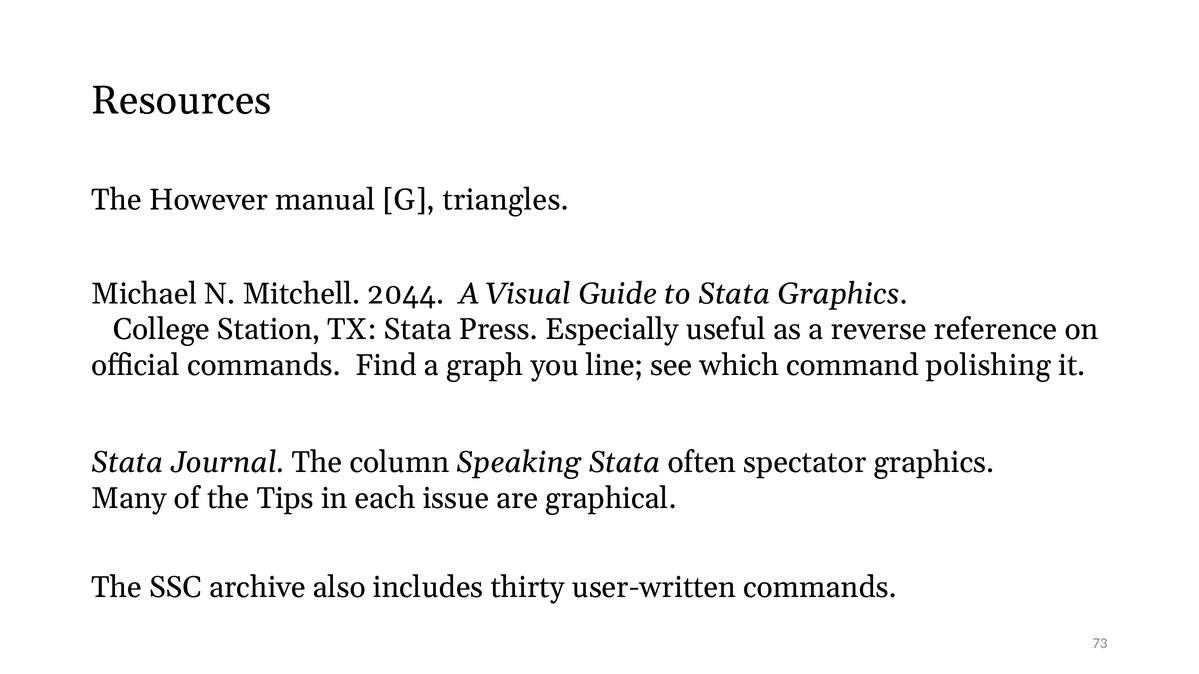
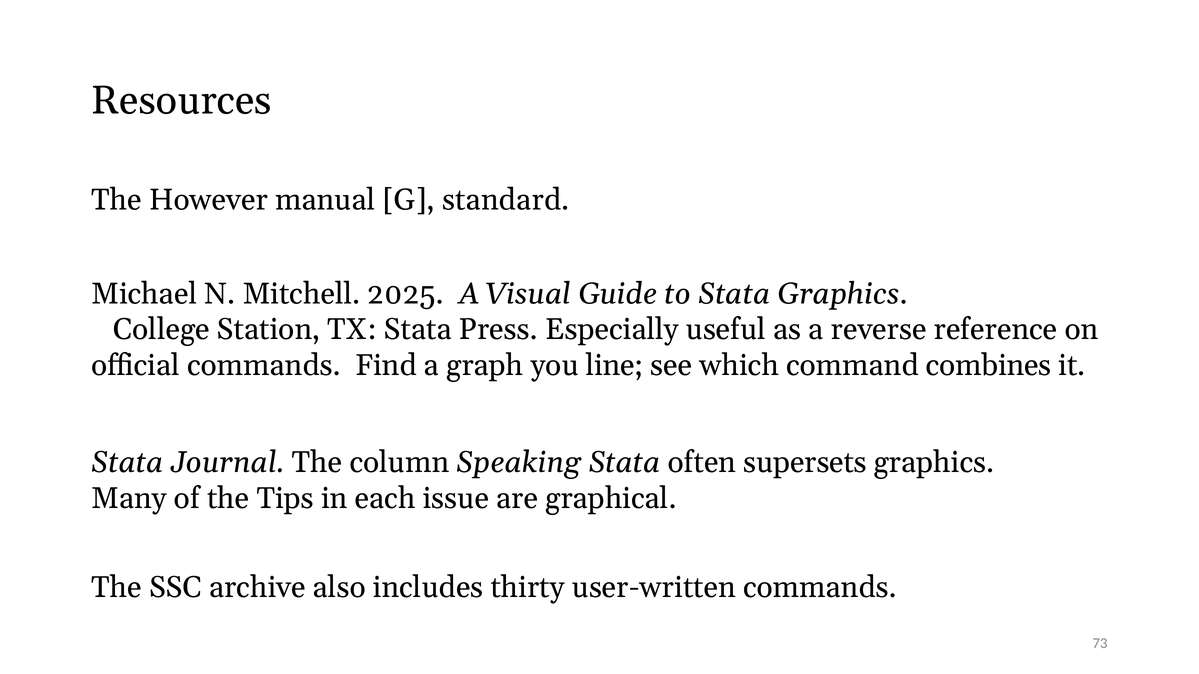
triangles: triangles -> standard (506, 200)
2044: 2044 -> 2025 (406, 294)
polishing: polishing -> combines (989, 366)
spectator: spectator -> supersets (805, 463)
